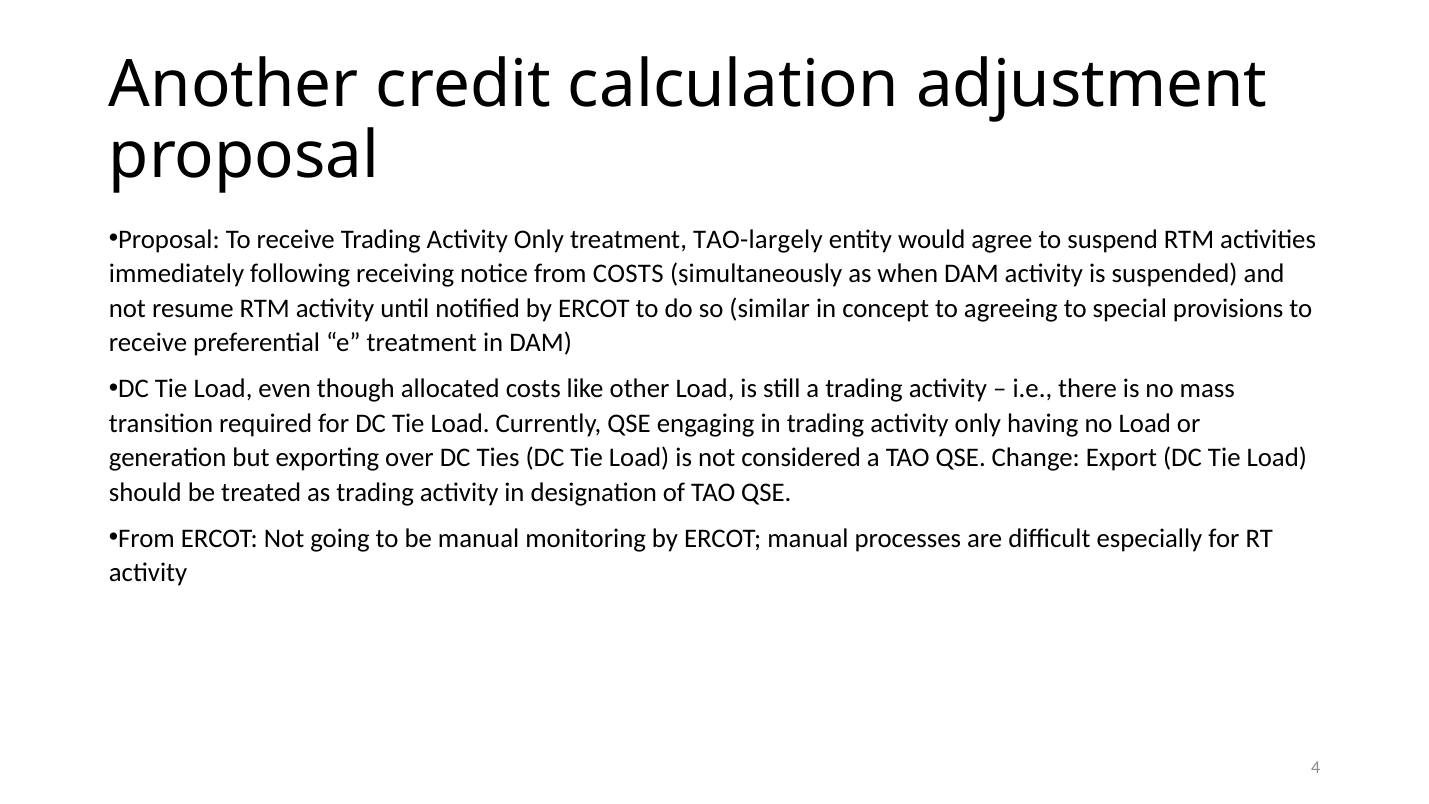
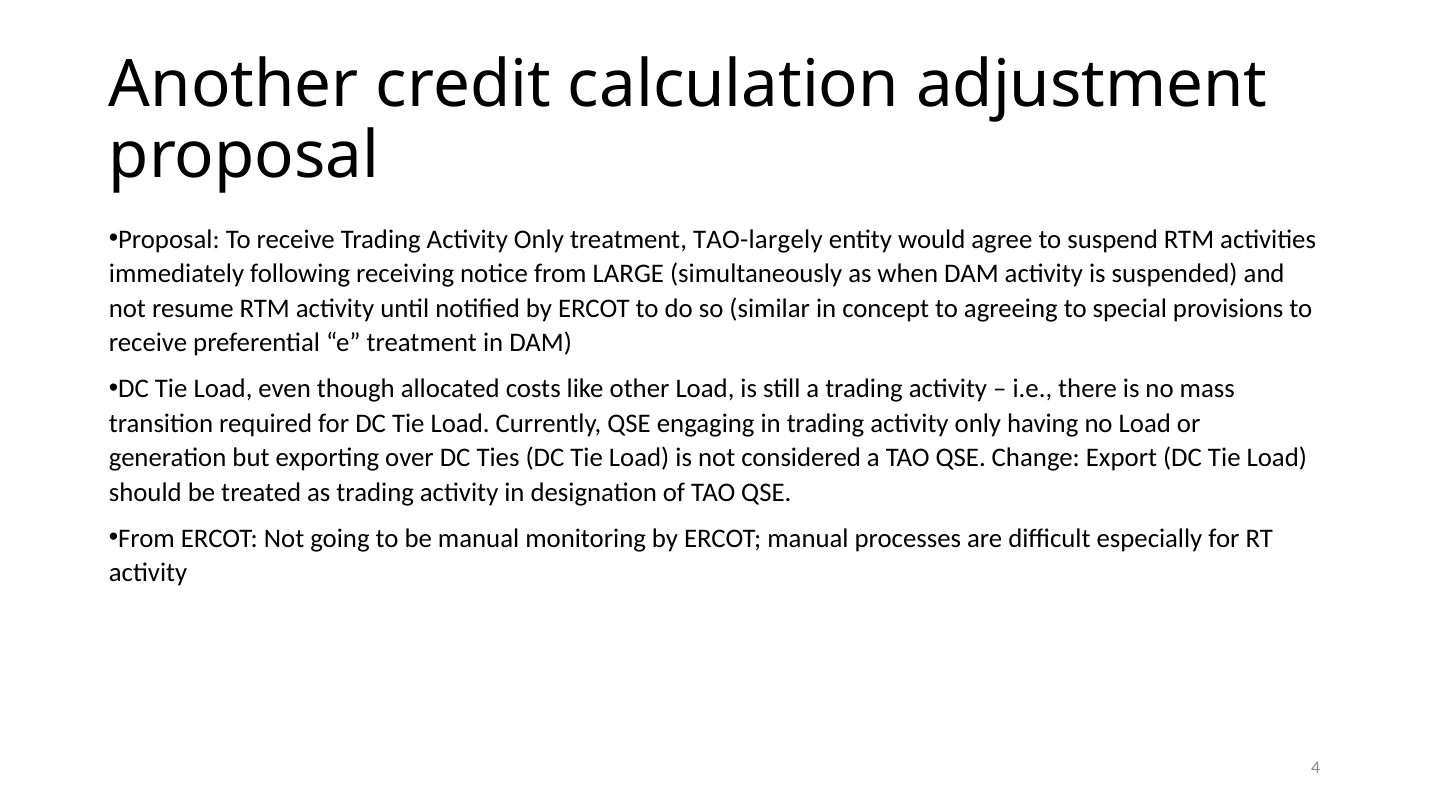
from COSTS: COSTS -> LARGE (628, 274)
